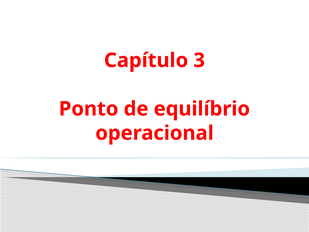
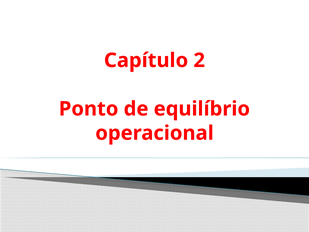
3: 3 -> 2 (199, 60)
